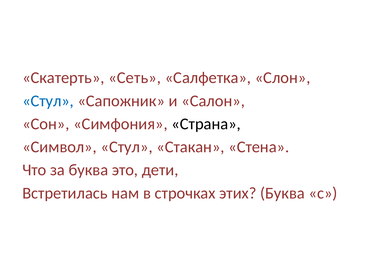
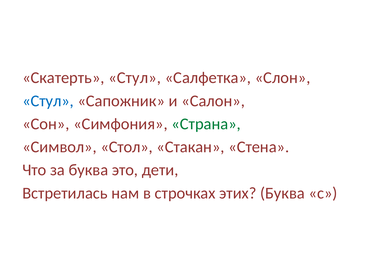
Скатерть Сеть: Сеть -> Стул (135, 78)
Страна colour: black -> green (206, 124)
Символ Стул: Стул -> Стол (127, 147)
